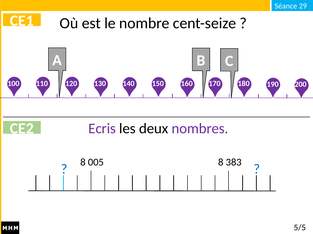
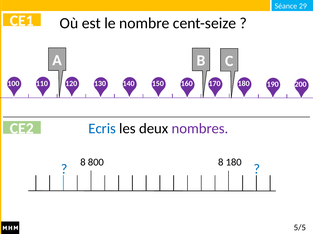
Ecris colour: purple -> blue (102, 129)
005: 005 -> 800 (96, 163)
8 383: 383 -> 180 (234, 163)
